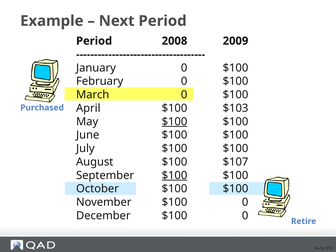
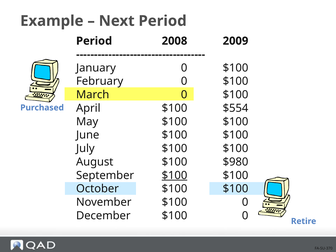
$103: $103 -> $554 (236, 108)
$100 underline: present -> none (174, 122)
$107: $107 -> $980 (236, 162)
